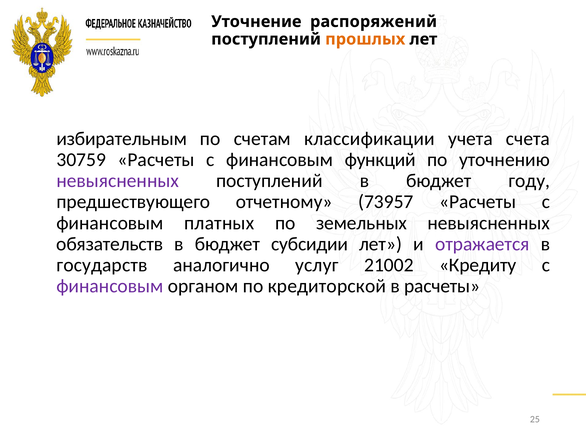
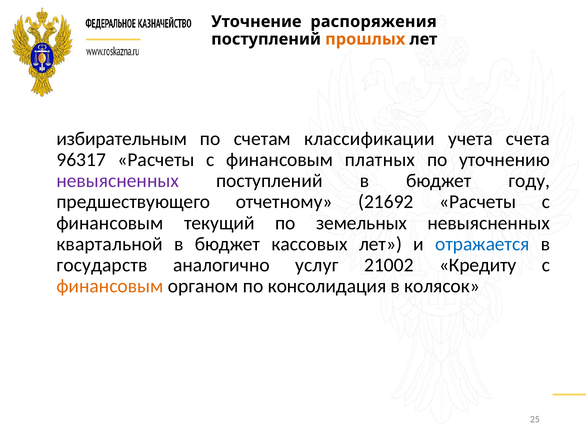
распоряжений: распоряжений -> распоряжения (374, 22)
30759: 30759 -> 96317 (81, 160)
функций: функций -> платных (380, 160)
73957: 73957 -> 21692 (386, 202)
платных: платных -> текущий (219, 223)
обязательств: обязательств -> квартальной (110, 244)
субсидии: субсидии -> кассовых (310, 244)
отражается colour: purple -> blue (482, 244)
финансовым colour: purple -> orange (110, 286)
кредиторской: кредиторской -> консолидация (327, 286)
в расчеты: расчеты -> колясок (442, 286)
